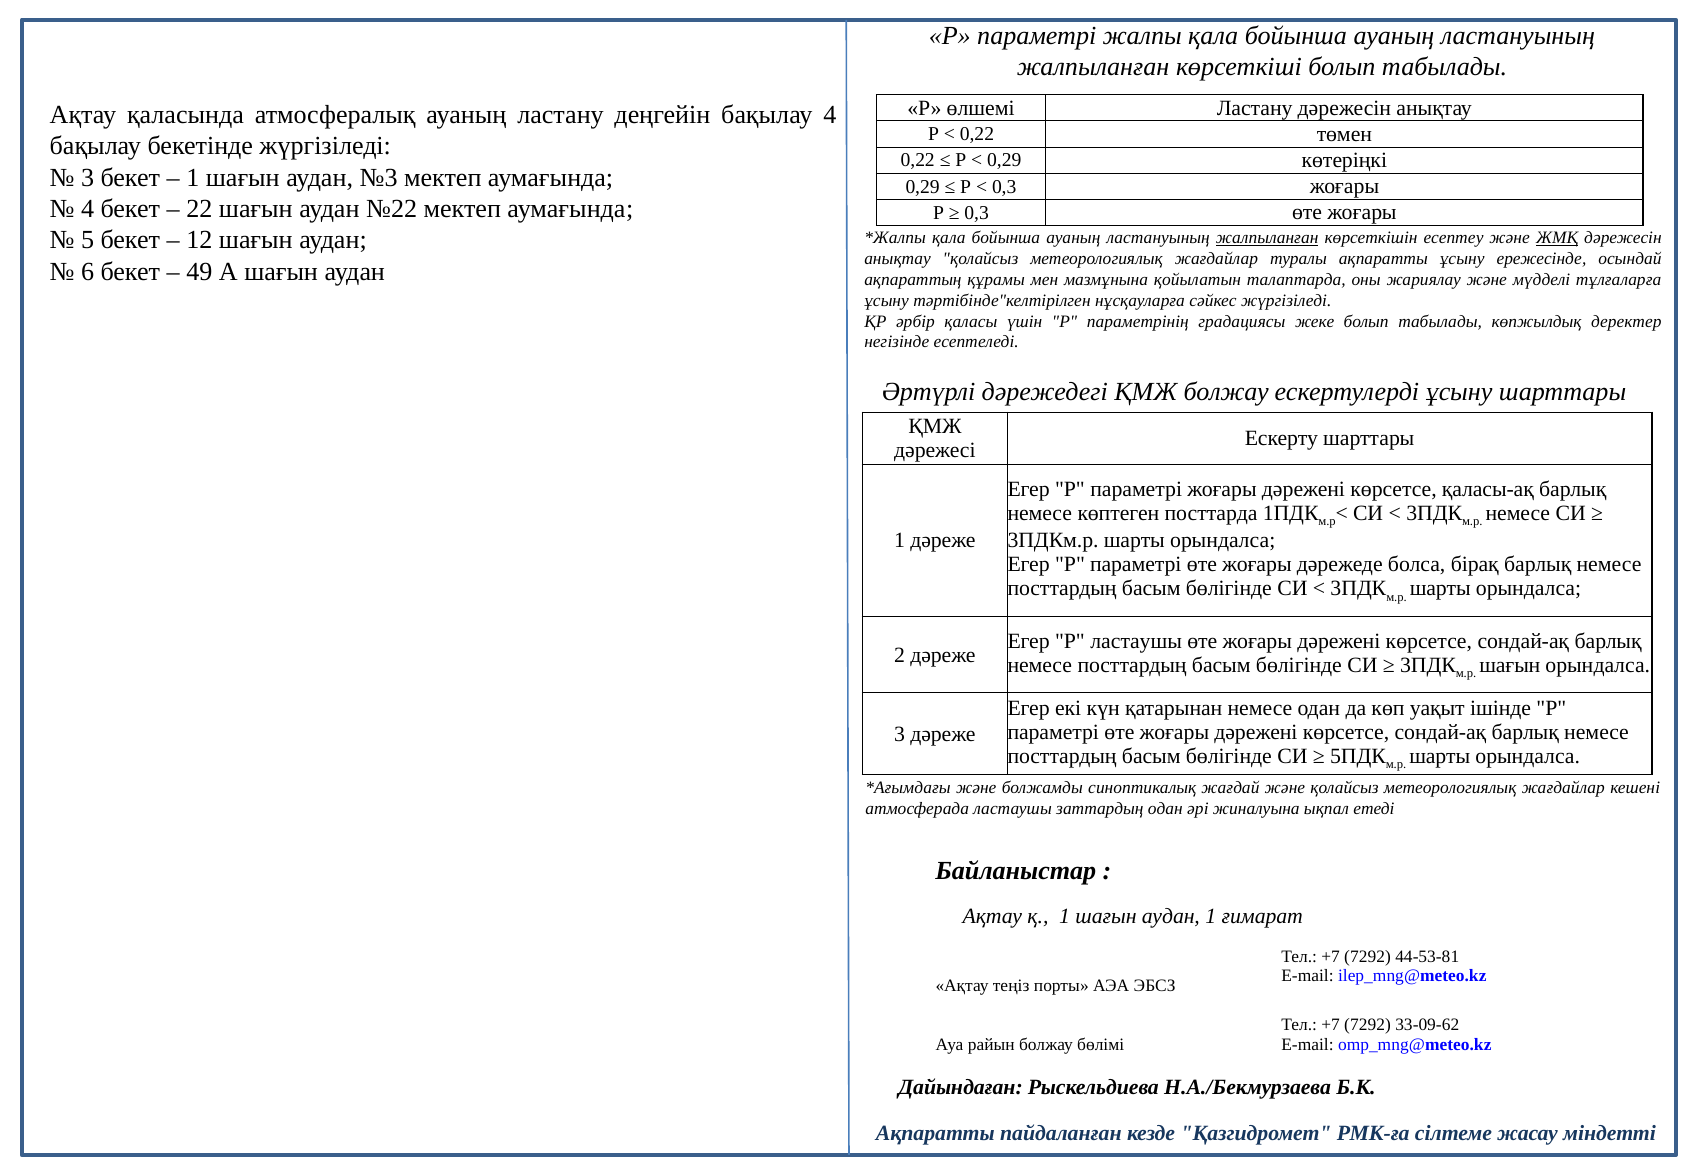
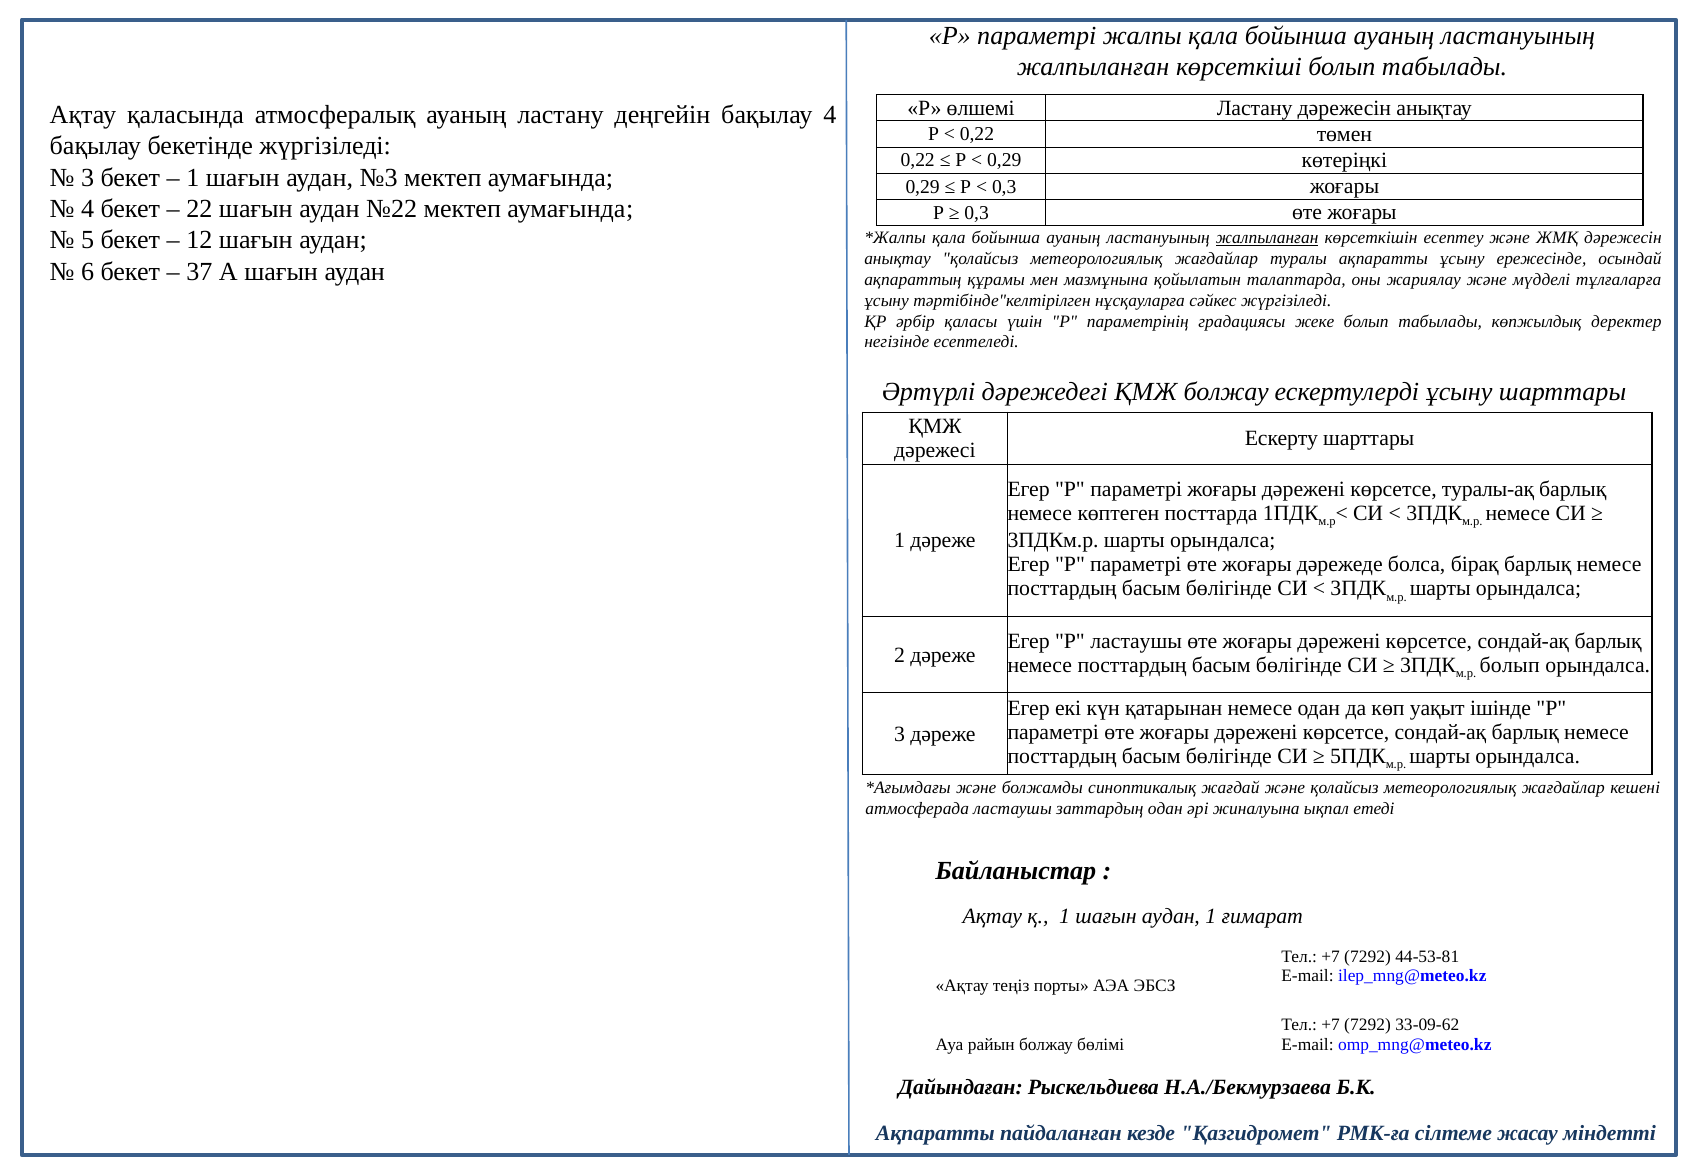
ЖМҚ underline: present -> none (1557, 238)
49: 49 -> 37 (199, 272)
қаласы-ақ: қаласы-ақ -> туралы-ақ (1488, 489)
шағын: шағын -> болып (1510, 665)
